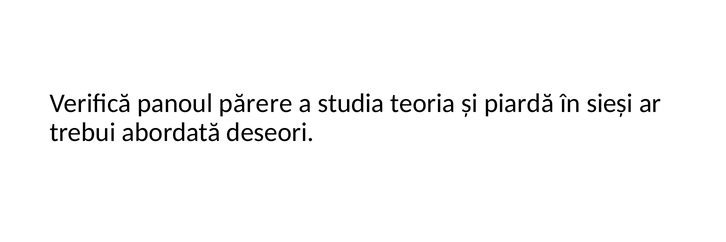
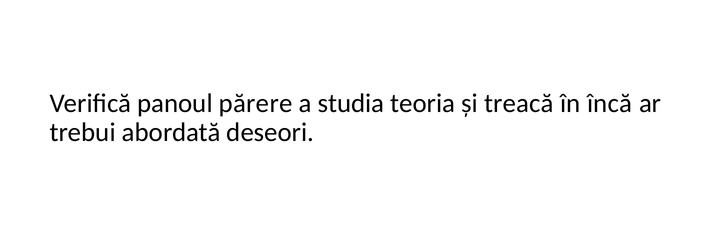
piardă: piardă -> treacă (519, 104)
sieși: sieși -> încă (610, 104)
